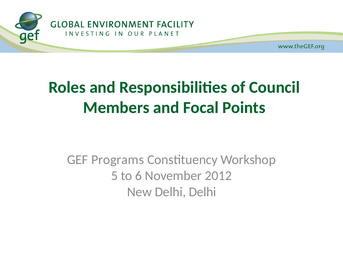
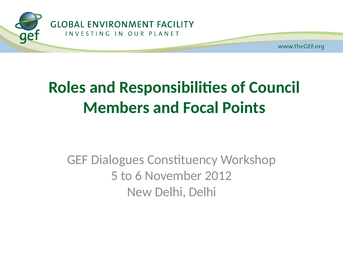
Programs: Programs -> Dialogues (118, 159)
